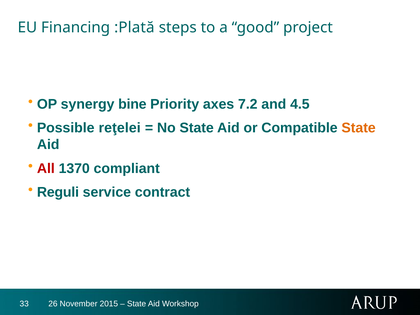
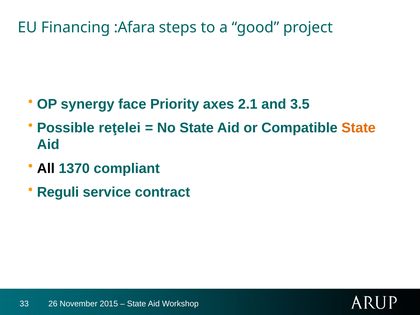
:Plată: :Plată -> :Afara (135, 27)
bine: bine -> face (132, 104)
7.2: 7.2 -> 2.1 (248, 104)
4.5: 4.5 -> 3.5 (300, 104)
All colour: red -> black (46, 168)
